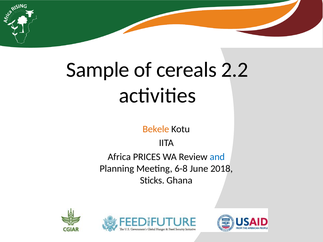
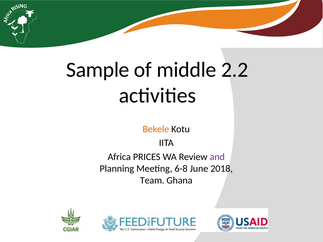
cereals: cereals -> middle (186, 70)
and colour: blue -> purple (217, 157)
Sticks: Sticks -> Team (152, 181)
